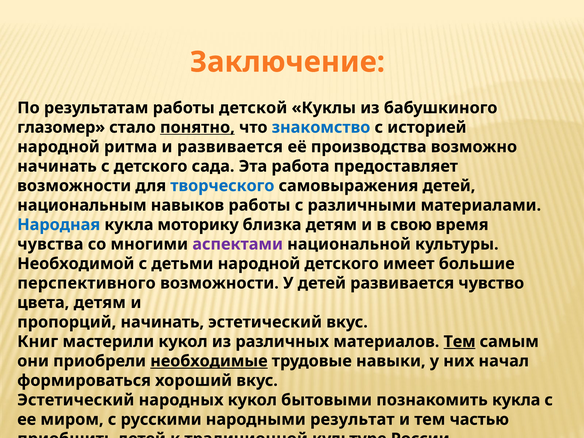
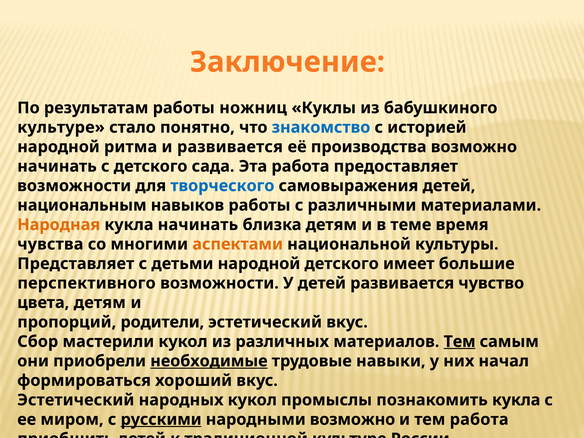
детской: детской -> ножниц (253, 108)
глазомер: глазомер -> культуре (61, 127)
понятно underline: present -> none (197, 127)
Народная colour: blue -> orange (59, 225)
кукла моторику: моторику -> начинать (198, 225)
свою: свою -> теме (411, 225)
аспектами colour: purple -> orange (238, 244)
Необходимой: Необходимой -> Представляет (76, 264)
пропорций начинать: начинать -> родители (162, 322)
Книг: Книг -> Сбор (38, 342)
бытовыми: бытовыми -> промыслы (327, 400)
русскими underline: none -> present (161, 419)
народными результат: результат -> возможно (353, 419)
тем частью: частью -> работа (479, 419)
